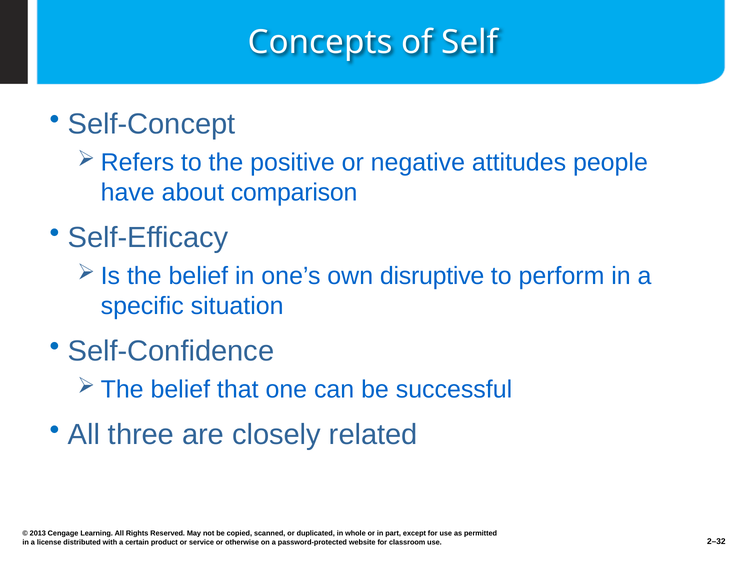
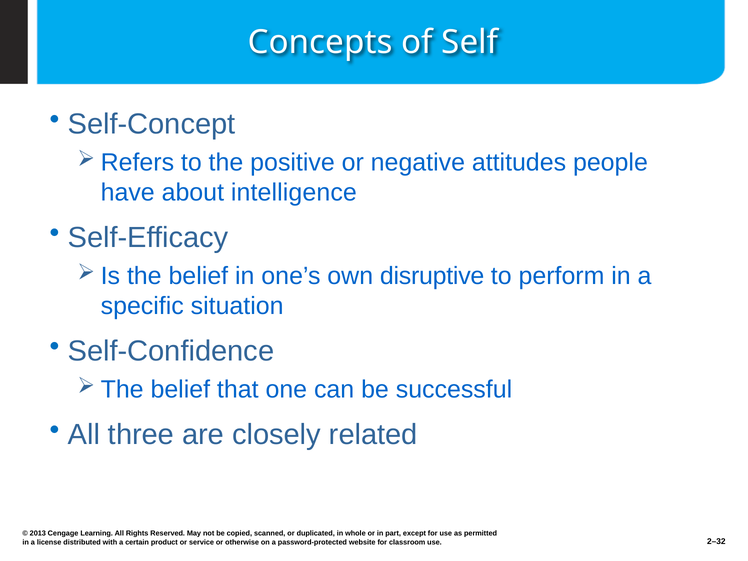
comparison: comparison -> intelligence (294, 193)
